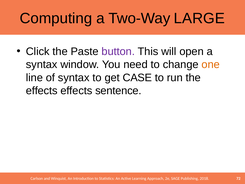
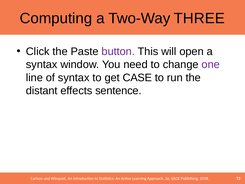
LARGE: LARGE -> THREE (199, 18)
one colour: orange -> purple (211, 64)
effects: effects -> distant (42, 91)
